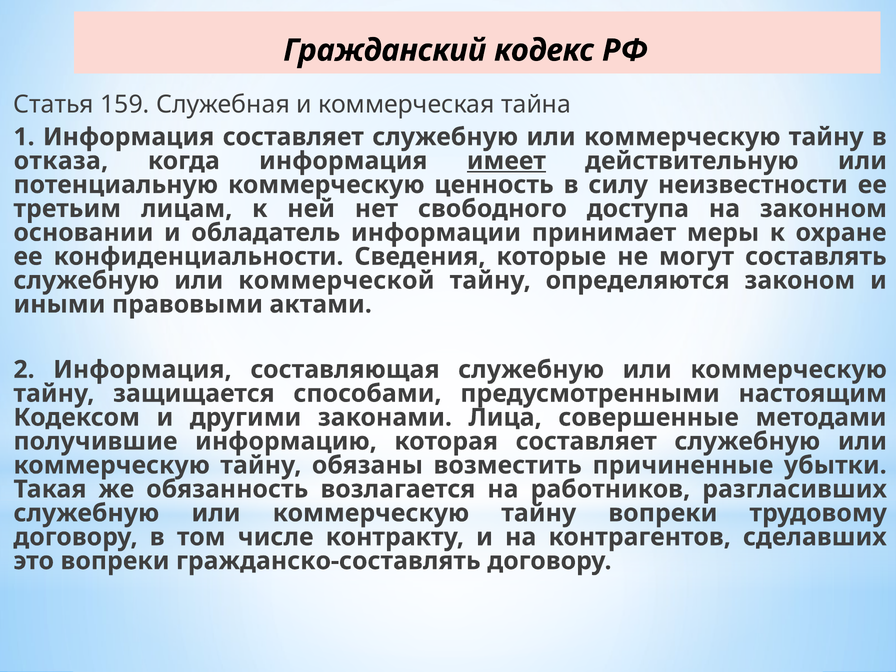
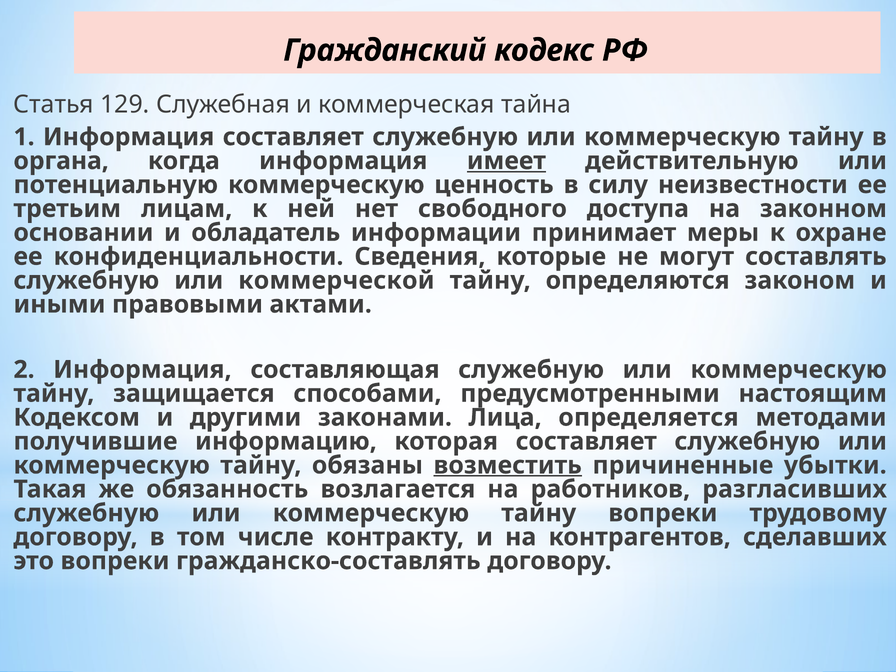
159: 159 -> 129 (125, 104)
отказа: отказа -> органа (61, 161)
совершенные: совершенные -> определяется (648, 417)
возместить underline: none -> present (508, 465)
